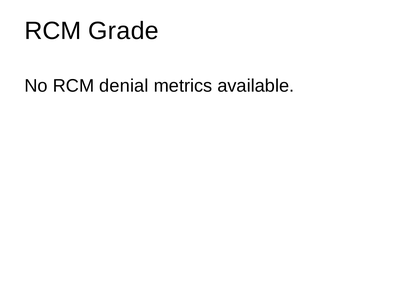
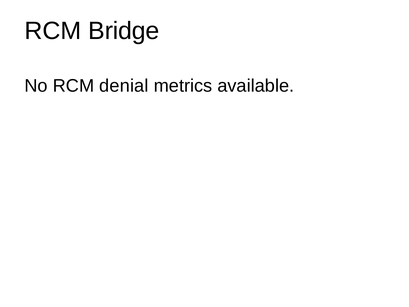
Grade: Grade -> Bridge (124, 31)
